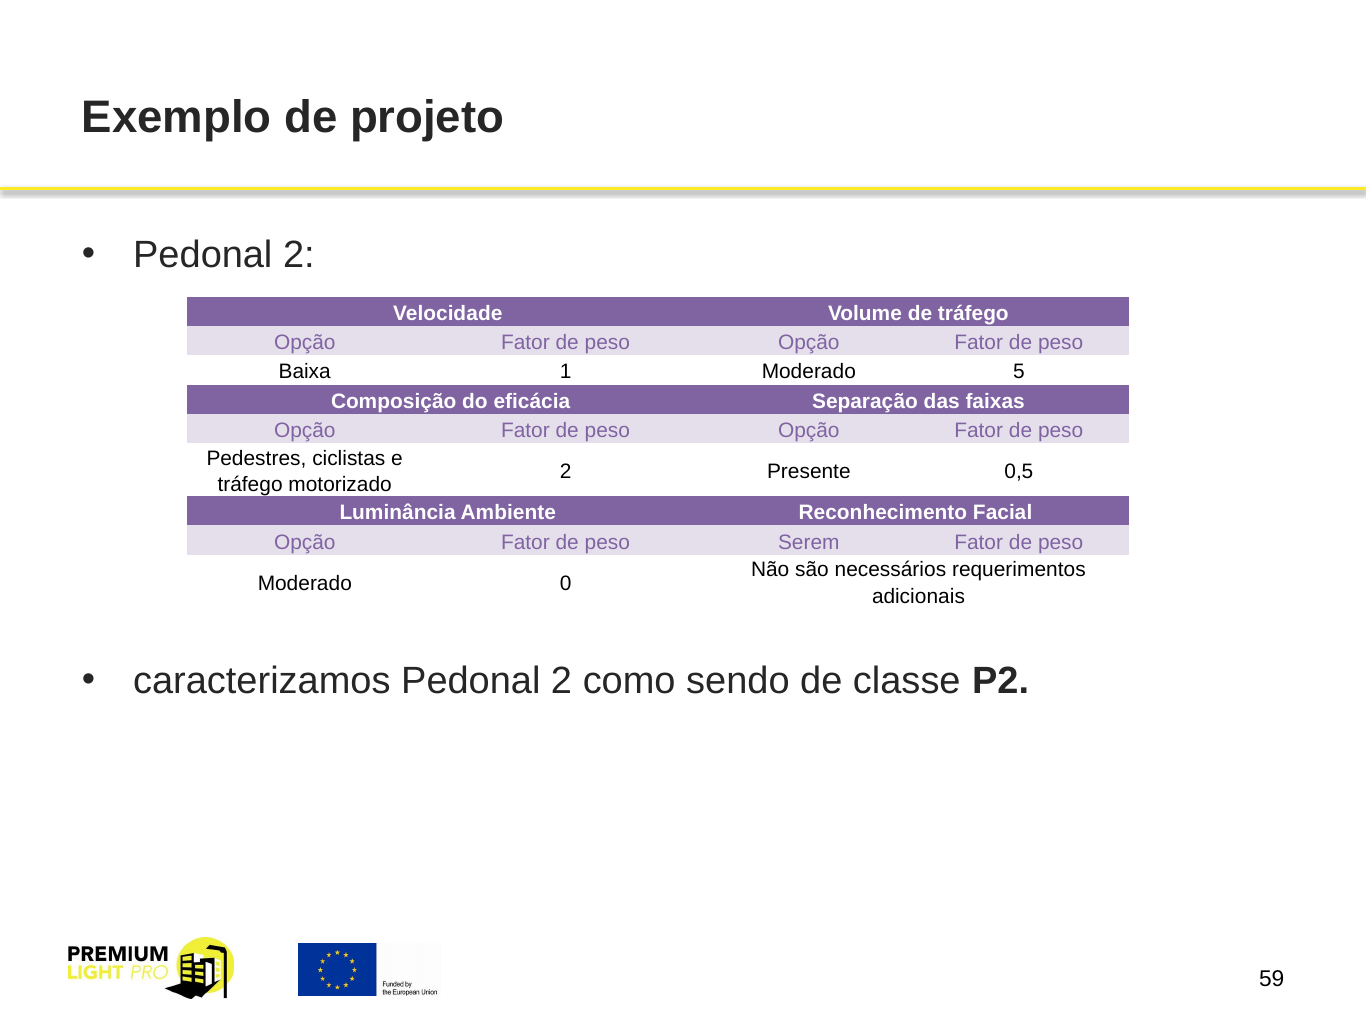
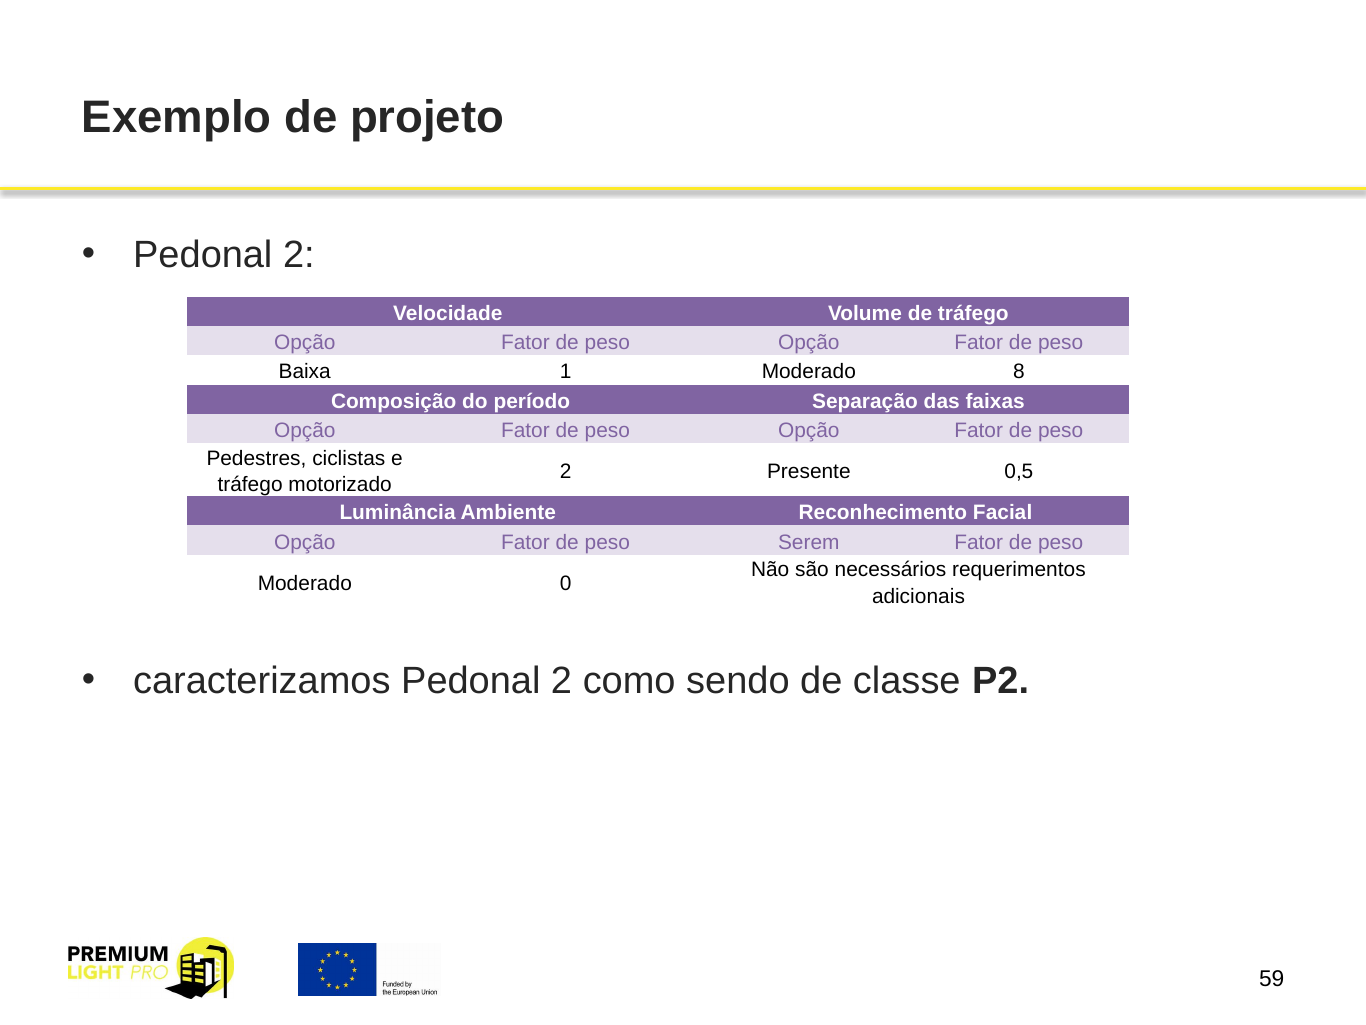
5: 5 -> 8 (1019, 372)
eficácia: eficácia -> período (532, 401)
